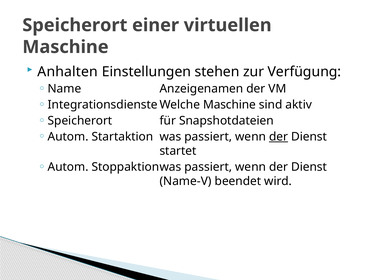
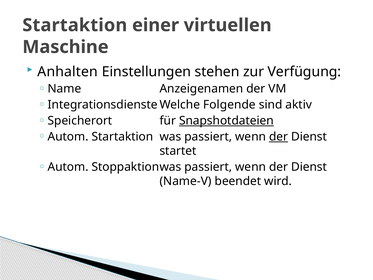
Speicherort: Speicherort -> Startaktion (75, 25)
Maschine: Maschine -> Folgende (229, 105)
Snapshotdateien underline: none -> present (226, 121)
